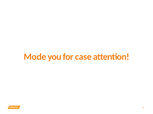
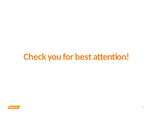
Mode: Mode -> Check (35, 57)
case: case -> best (83, 57)
